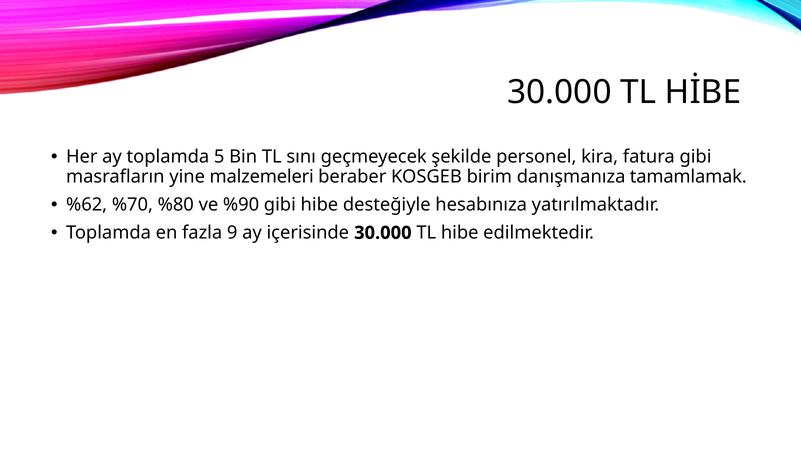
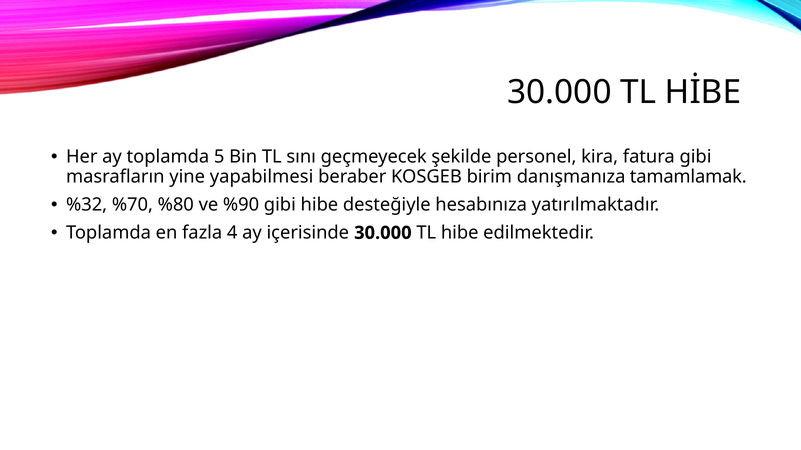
malzemeleri: malzemeleri -> yapabilmesi (262, 177)
%62: %62 -> %32 (87, 205)
9: 9 -> 4 (232, 233)
